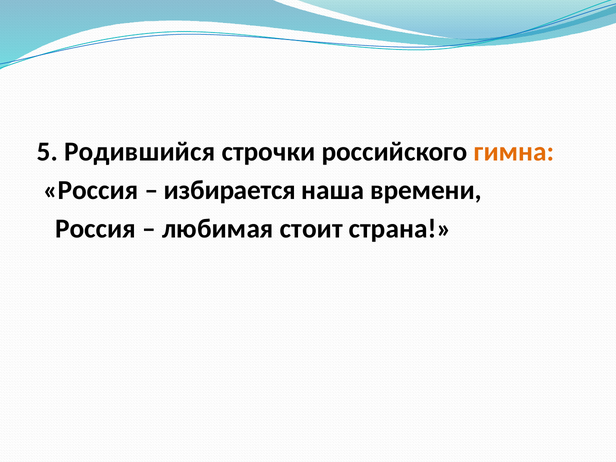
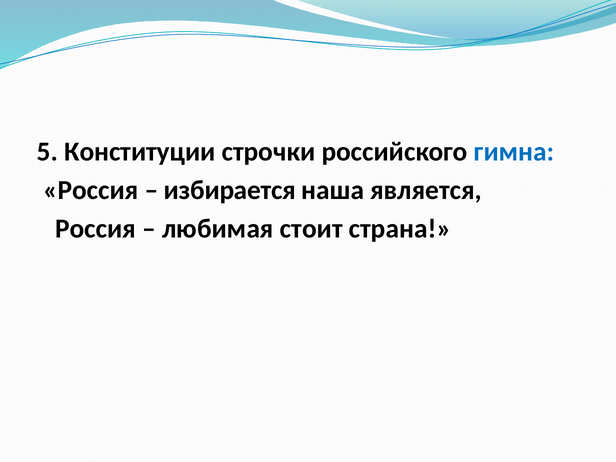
Родившийся: Родившийся -> Конституции (140, 152)
гимна colour: orange -> blue (514, 152)
времени: времени -> является (426, 190)
